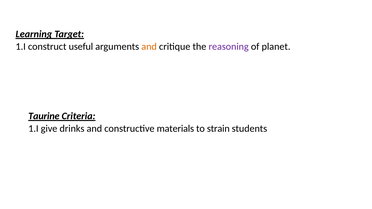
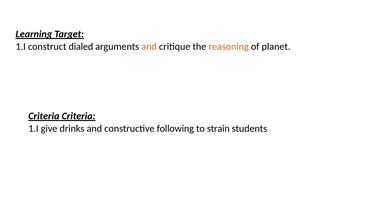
useful: useful -> dialed (81, 47)
reasoning colour: purple -> orange (229, 47)
Taurine: Taurine -> Criteria (44, 116)
materials: materials -> following (175, 129)
